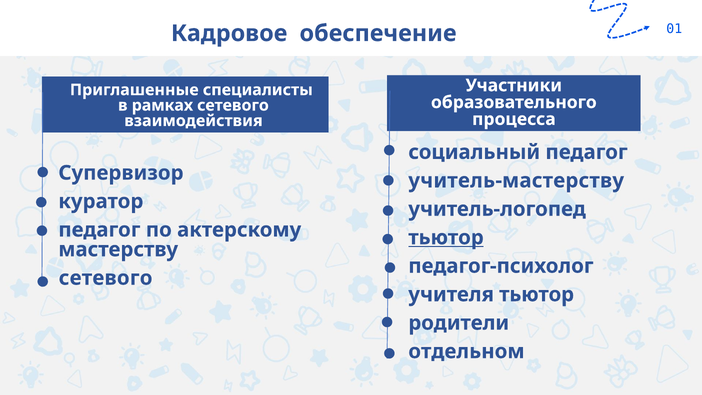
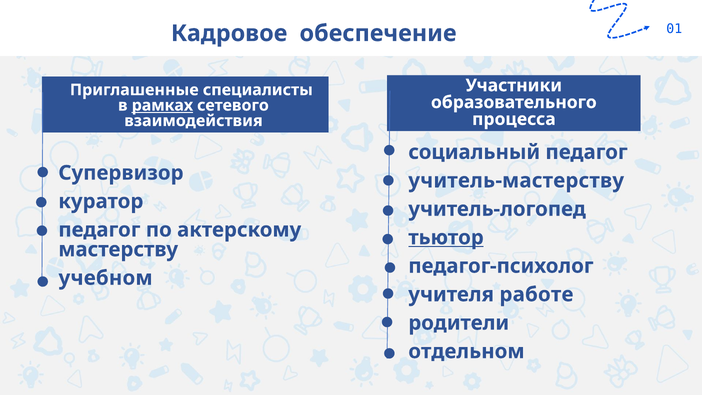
рамках underline: none -> present (162, 105)
сетевого: сетевого -> учебном (106, 278)
учителя тьютор: тьютор -> работе (536, 294)
